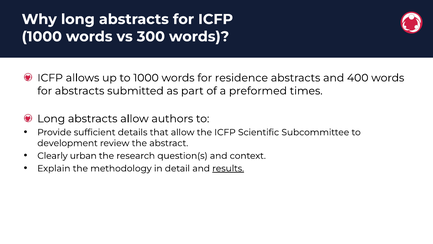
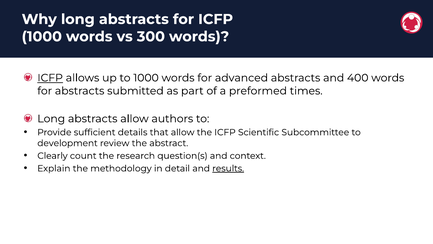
ICFP underline: none -> present (50, 78)
residence: residence -> advanced (241, 78)
urban: urban -> count (83, 156)
